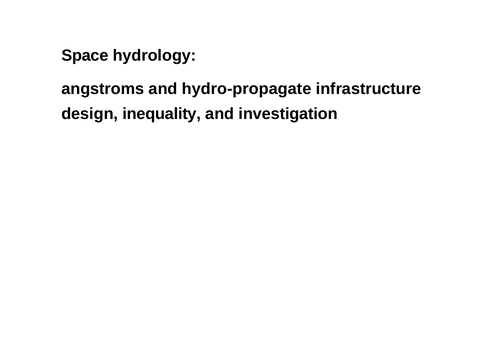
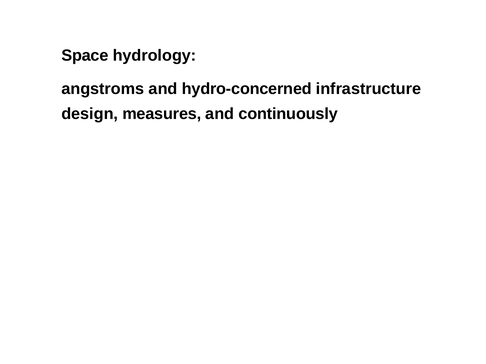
hydro-propagate: hydro-propagate -> hydro-concerned (247, 89)
inequality: inequality -> measures (162, 114)
investigation: investigation -> continuously (288, 114)
